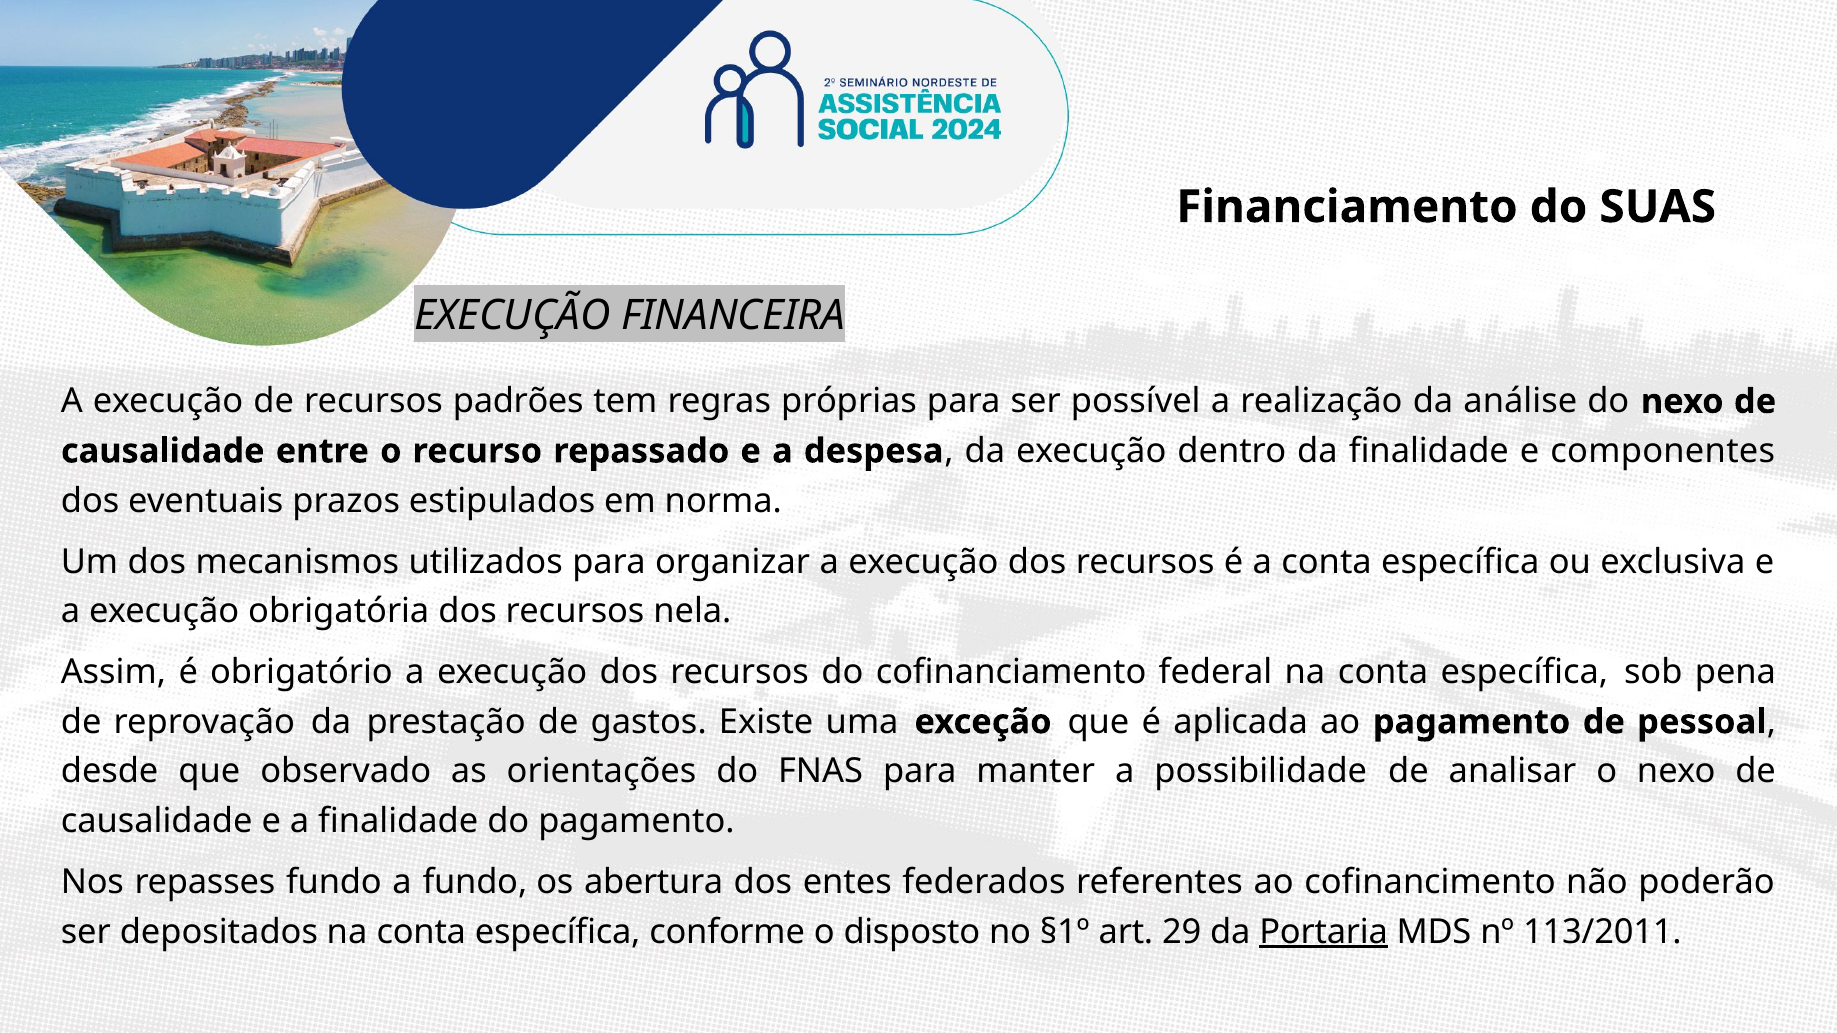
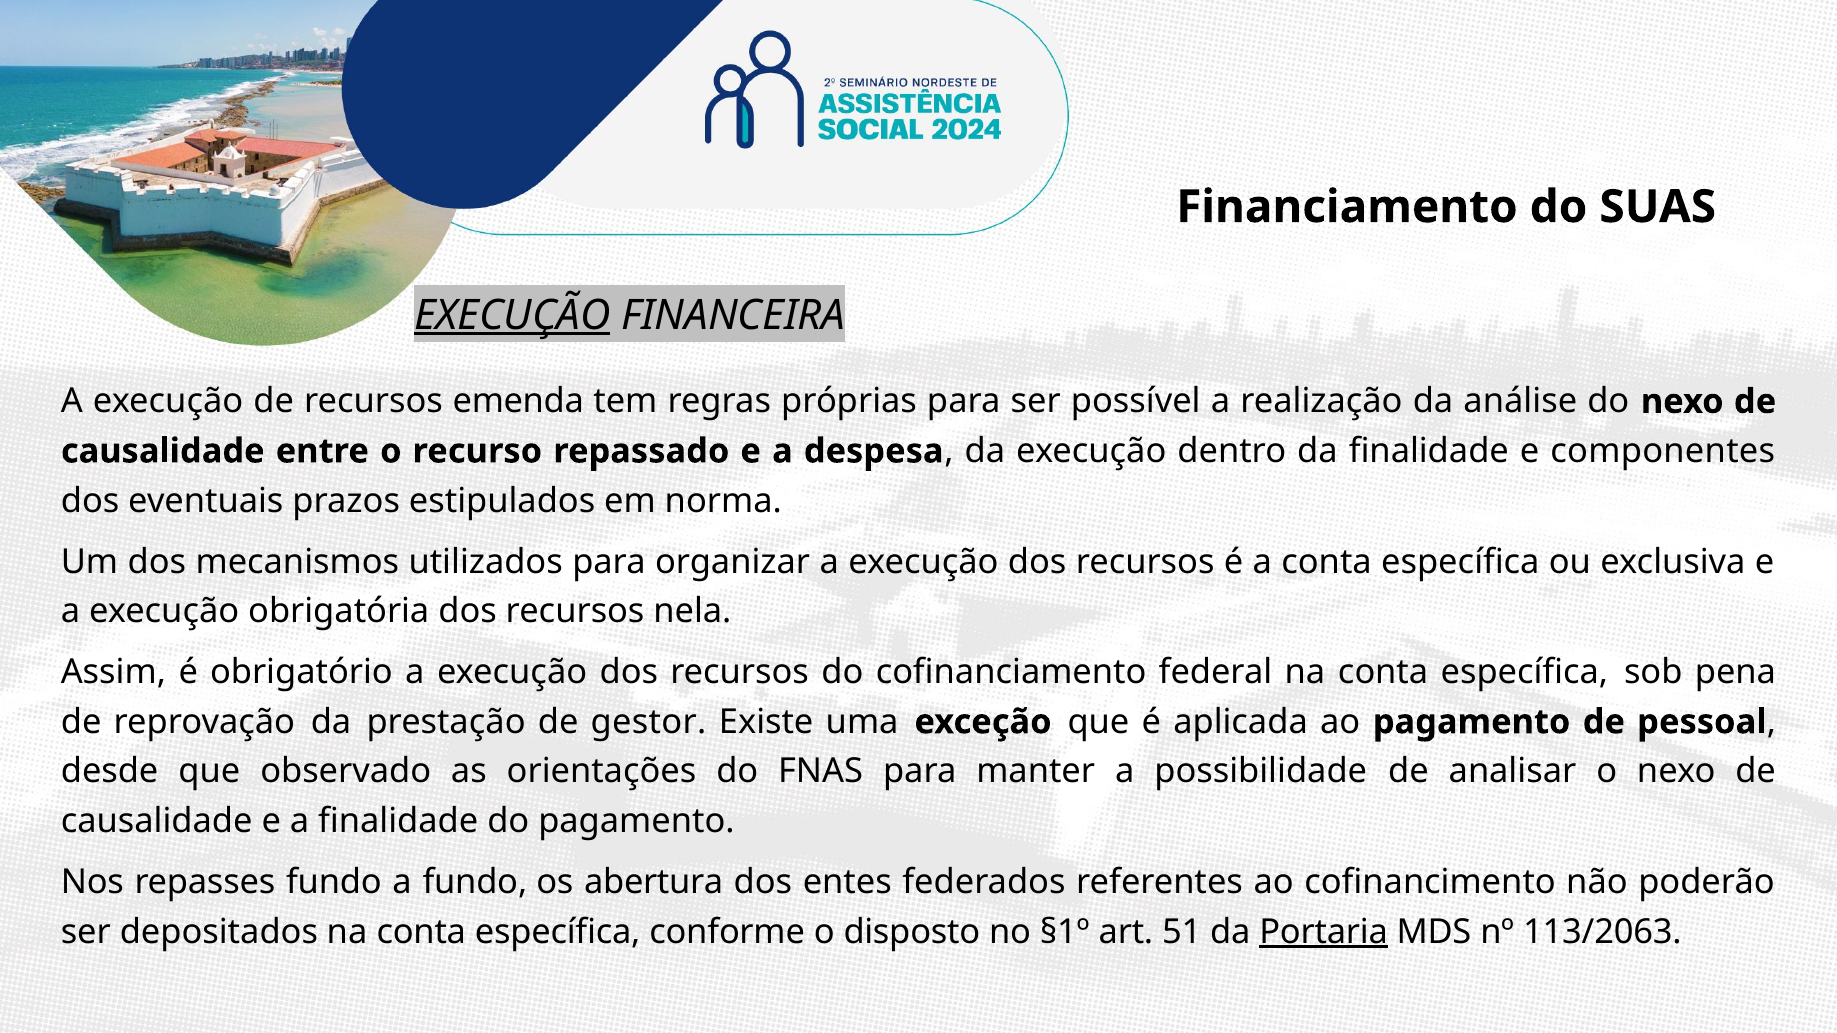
EXECUÇÃO underline: none -> present (512, 316)
padrões: padrões -> emenda (518, 402)
gastos: gastos -> gestor (649, 722)
29: 29 -> 51 (1182, 932)
113/2011: 113/2011 -> 113/2063 (1602, 932)
